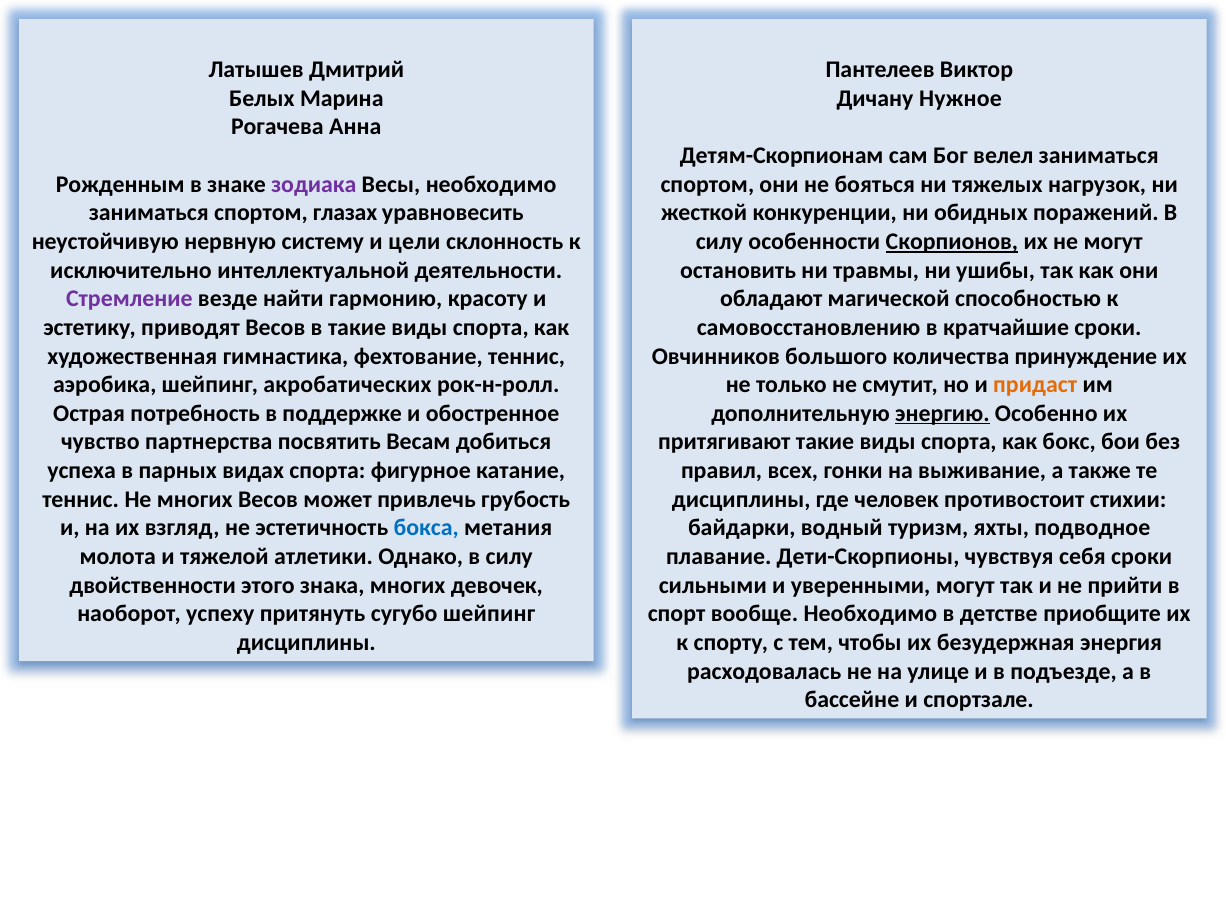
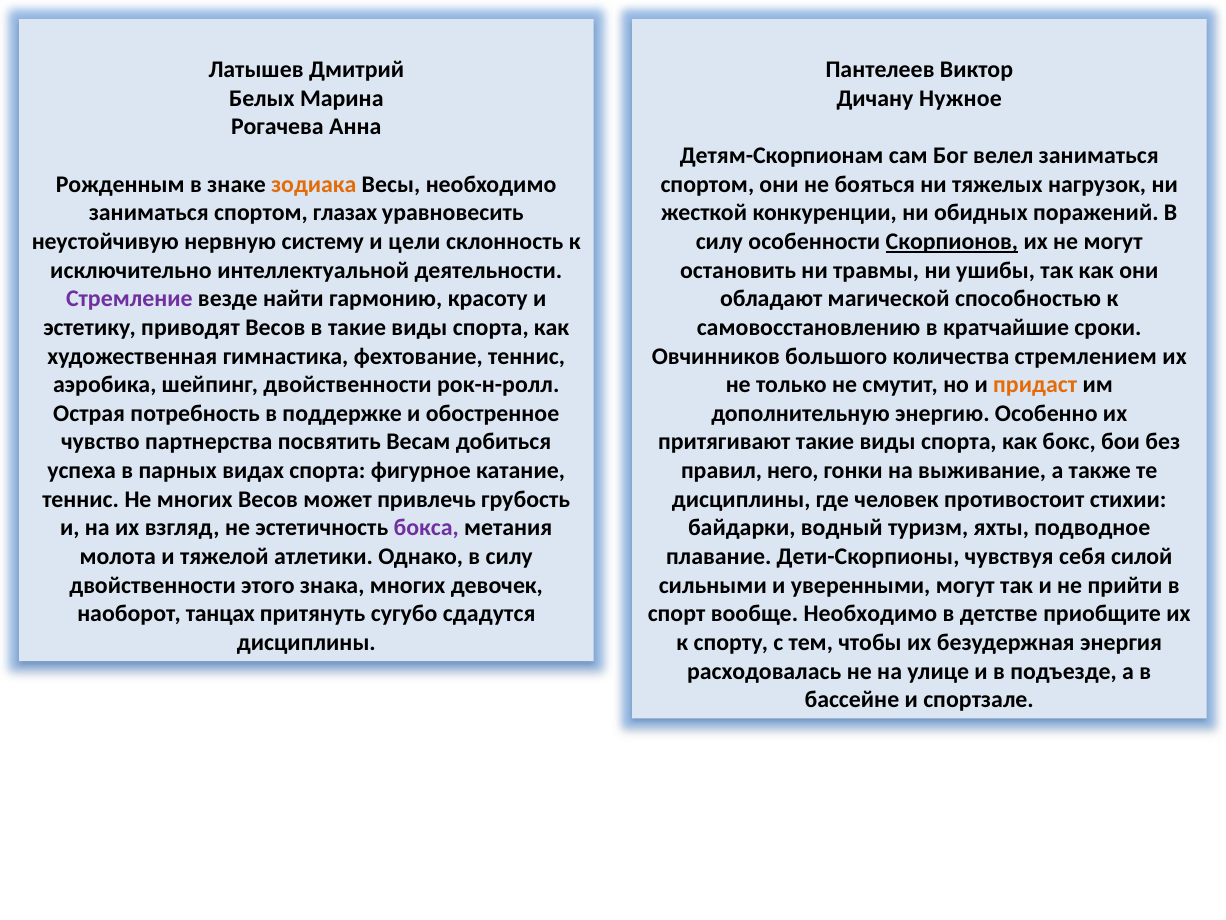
зодиака colour: purple -> orange (314, 184)
принуждение: принуждение -> стремлением (1086, 356)
шейпинг акробатических: акробатических -> двойственности (348, 385)
энергию underline: present -> none (942, 413)
всех: всех -> него (793, 470)
бокса colour: blue -> purple (426, 528)
себя сроки: сроки -> силой (1142, 556)
успеху: успеху -> танцах (220, 614)
сугубо шейпинг: шейпинг -> сдадутся (489, 614)
